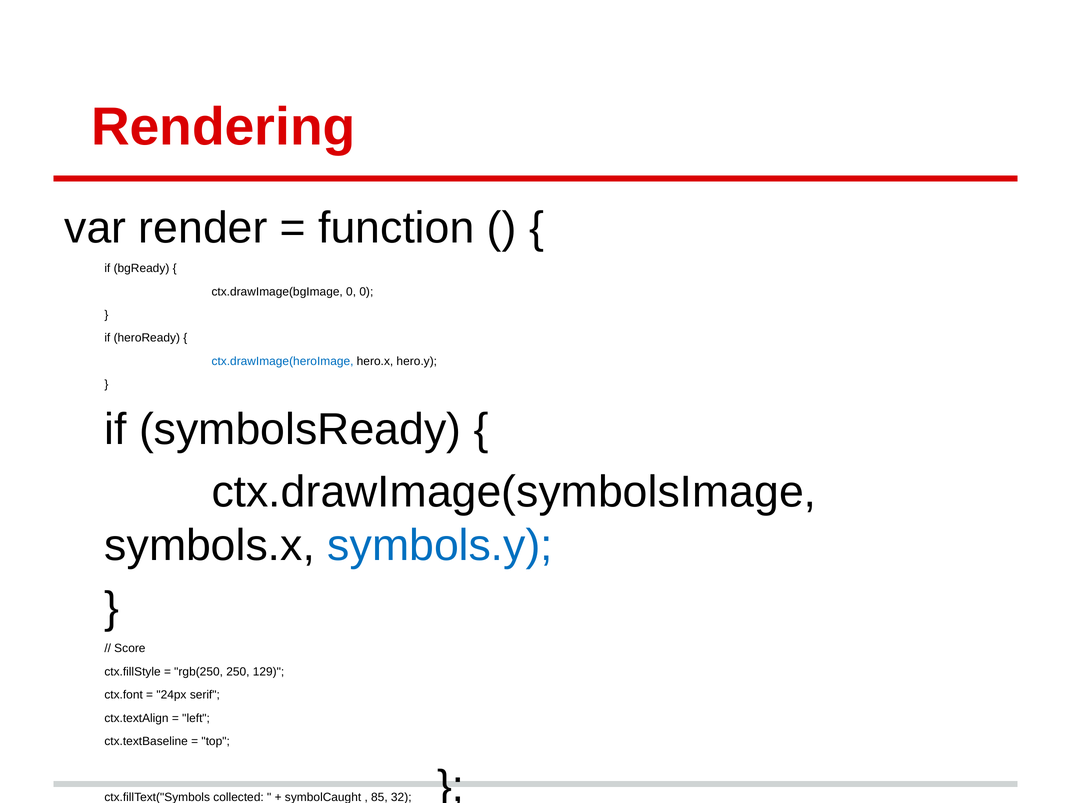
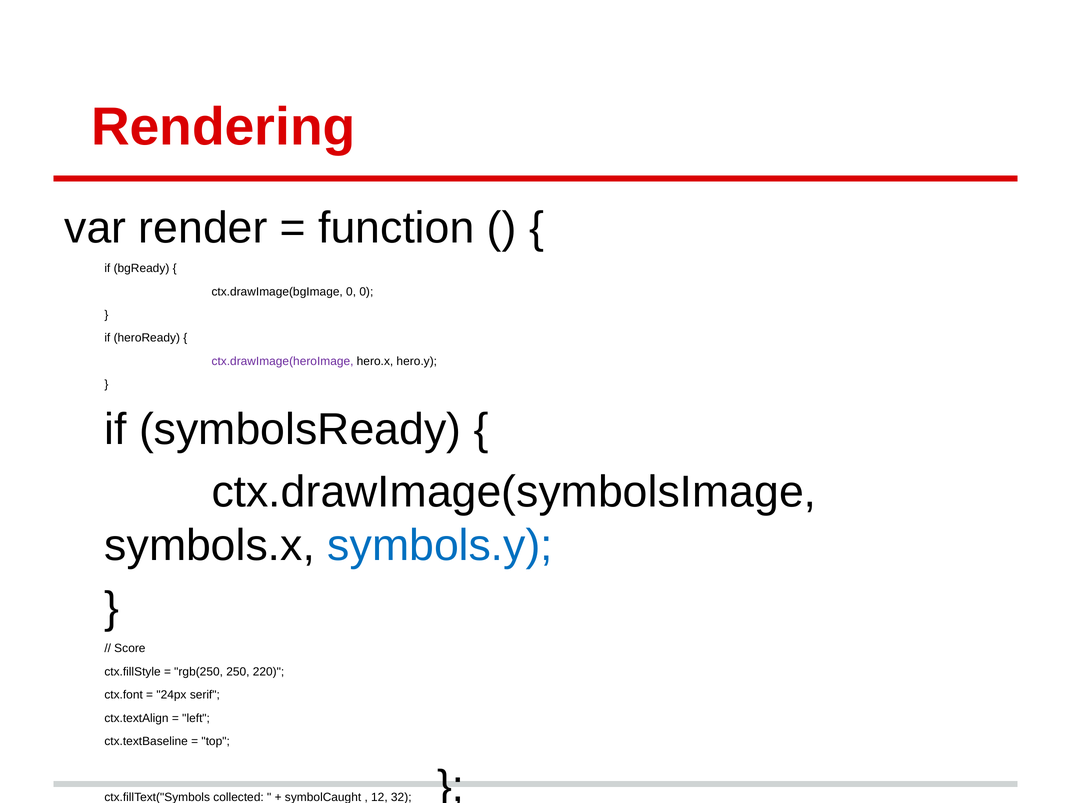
ctx.drawImage(heroImage colour: blue -> purple (282, 361)
129: 129 -> 220 (268, 672)
85: 85 -> 12 (379, 797)
